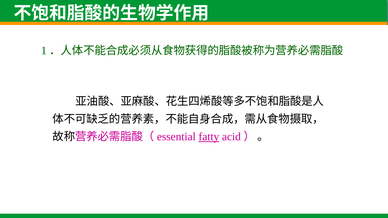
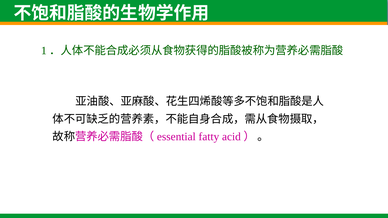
fatty underline: present -> none (209, 137)
